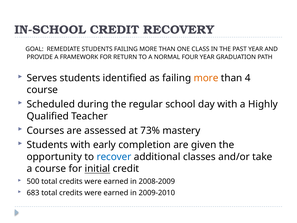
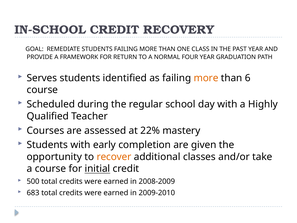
4: 4 -> 6 (248, 78)
73%: 73% -> 22% (150, 130)
recover colour: blue -> orange (114, 157)
